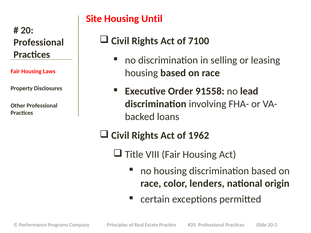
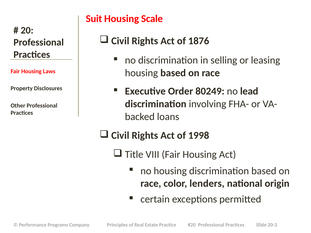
Site: Site -> Suit (94, 19)
Until: Until -> Scale (152, 19)
7100: 7100 -> 1876 (199, 41)
91558: 91558 -> 80249 (210, 91)
1962: 1962 -> 1998 (199, 136)
